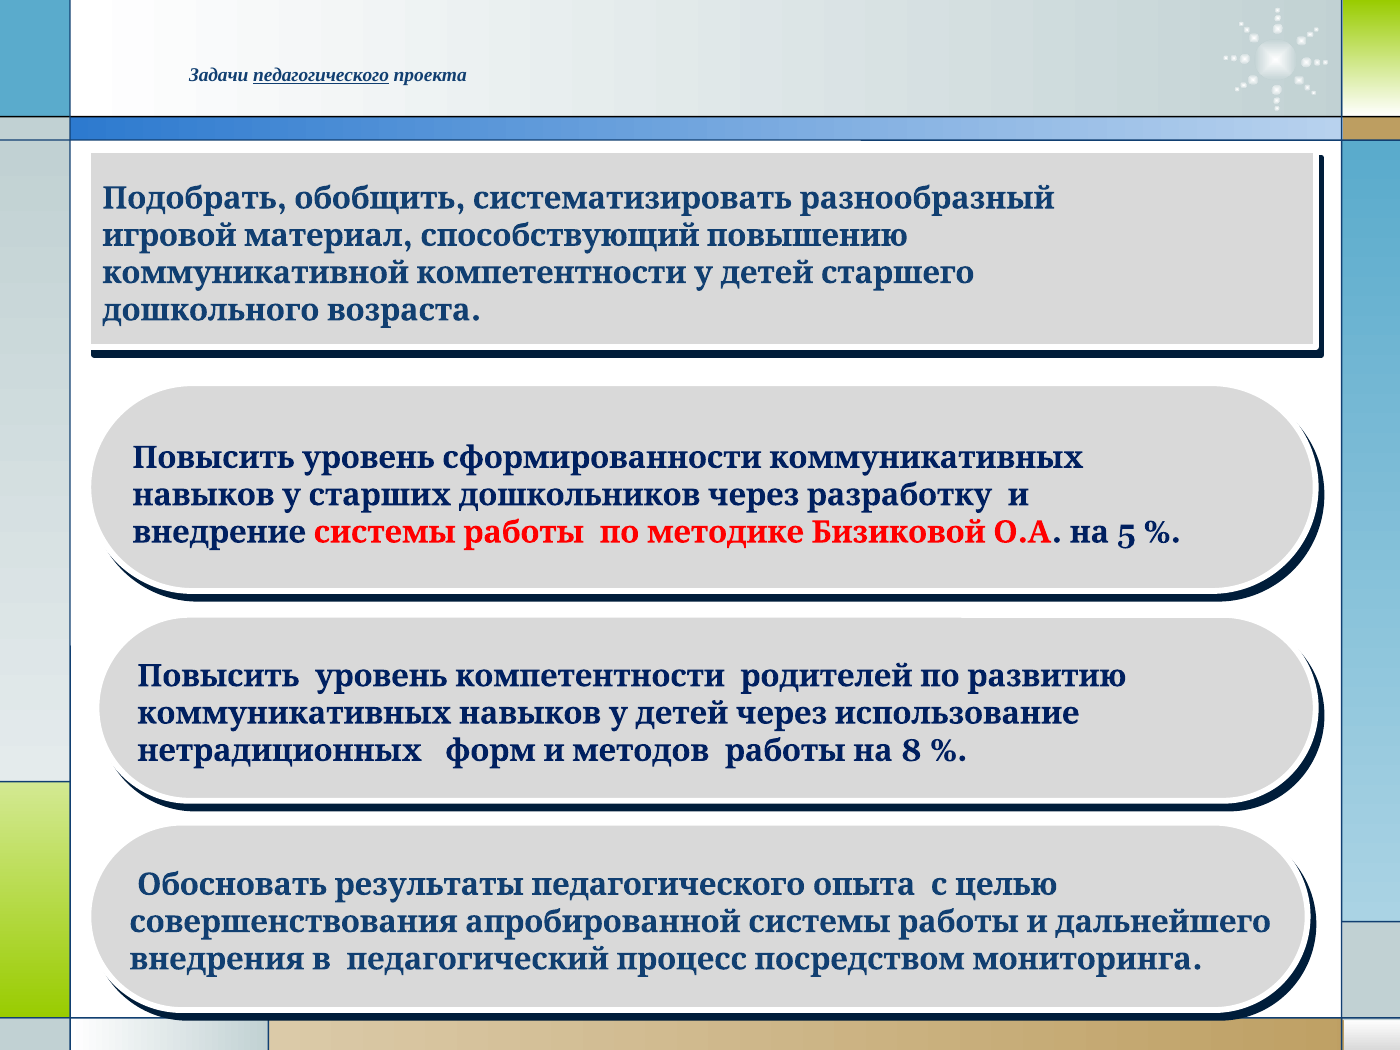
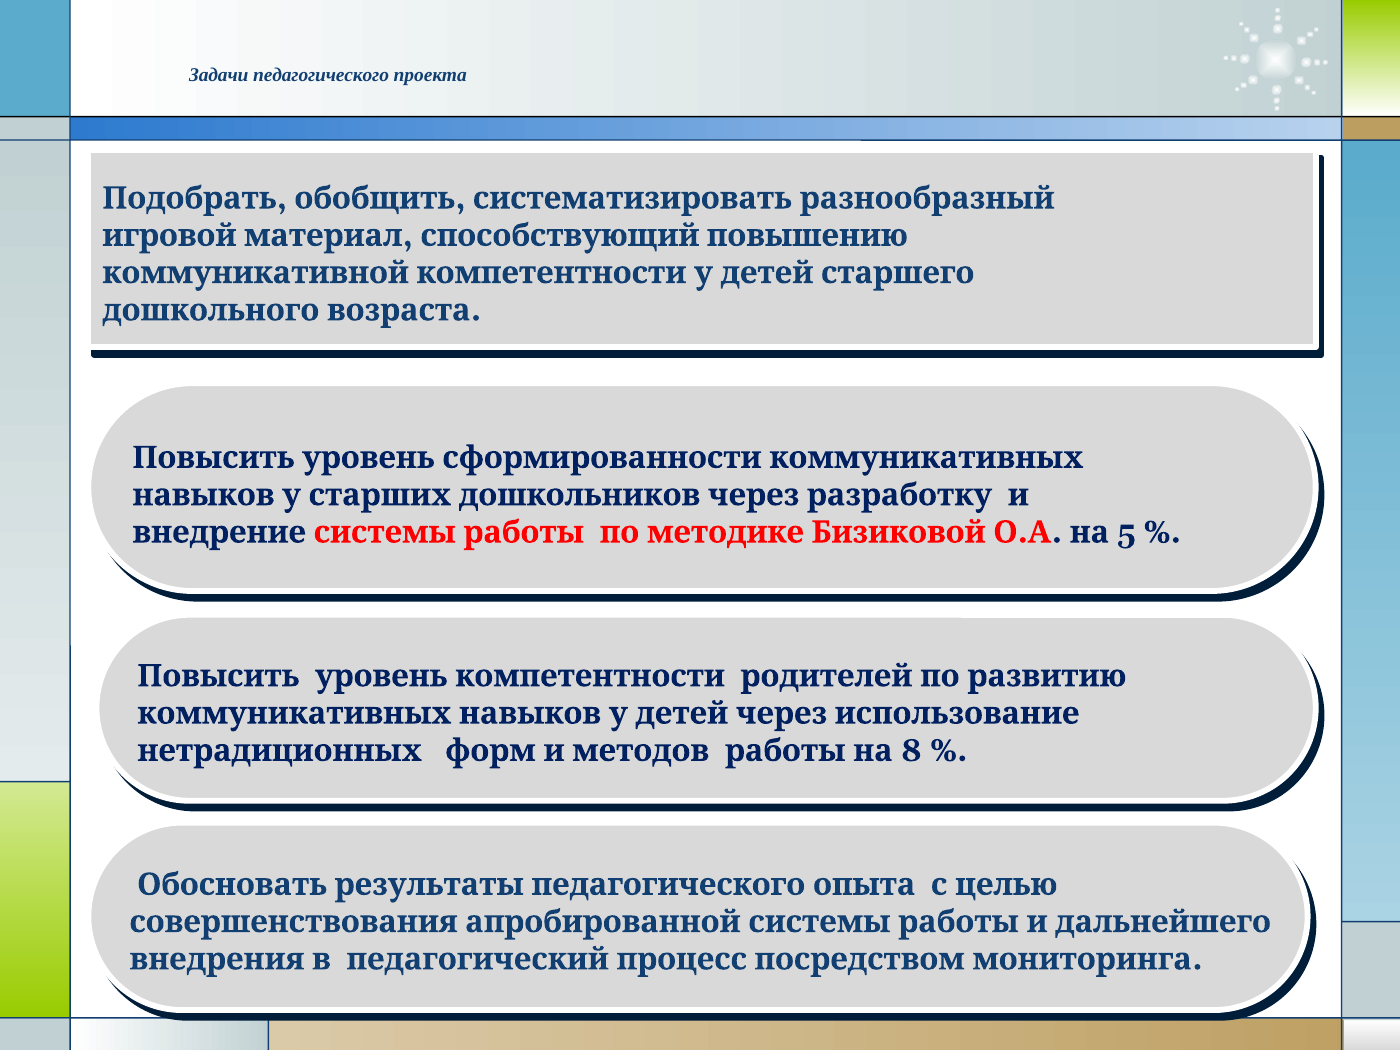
педагогического underline: present -> none (321, 75)
